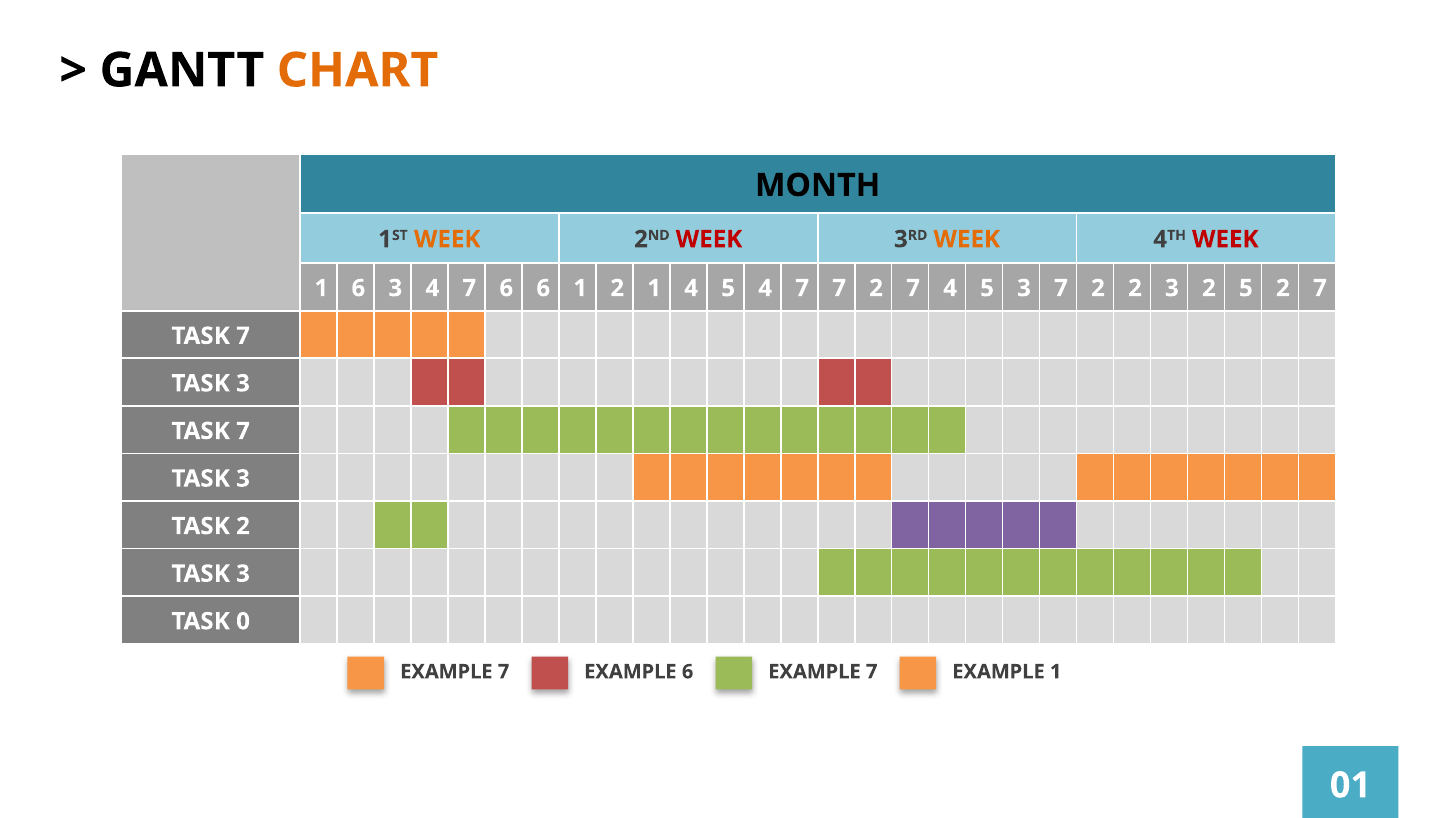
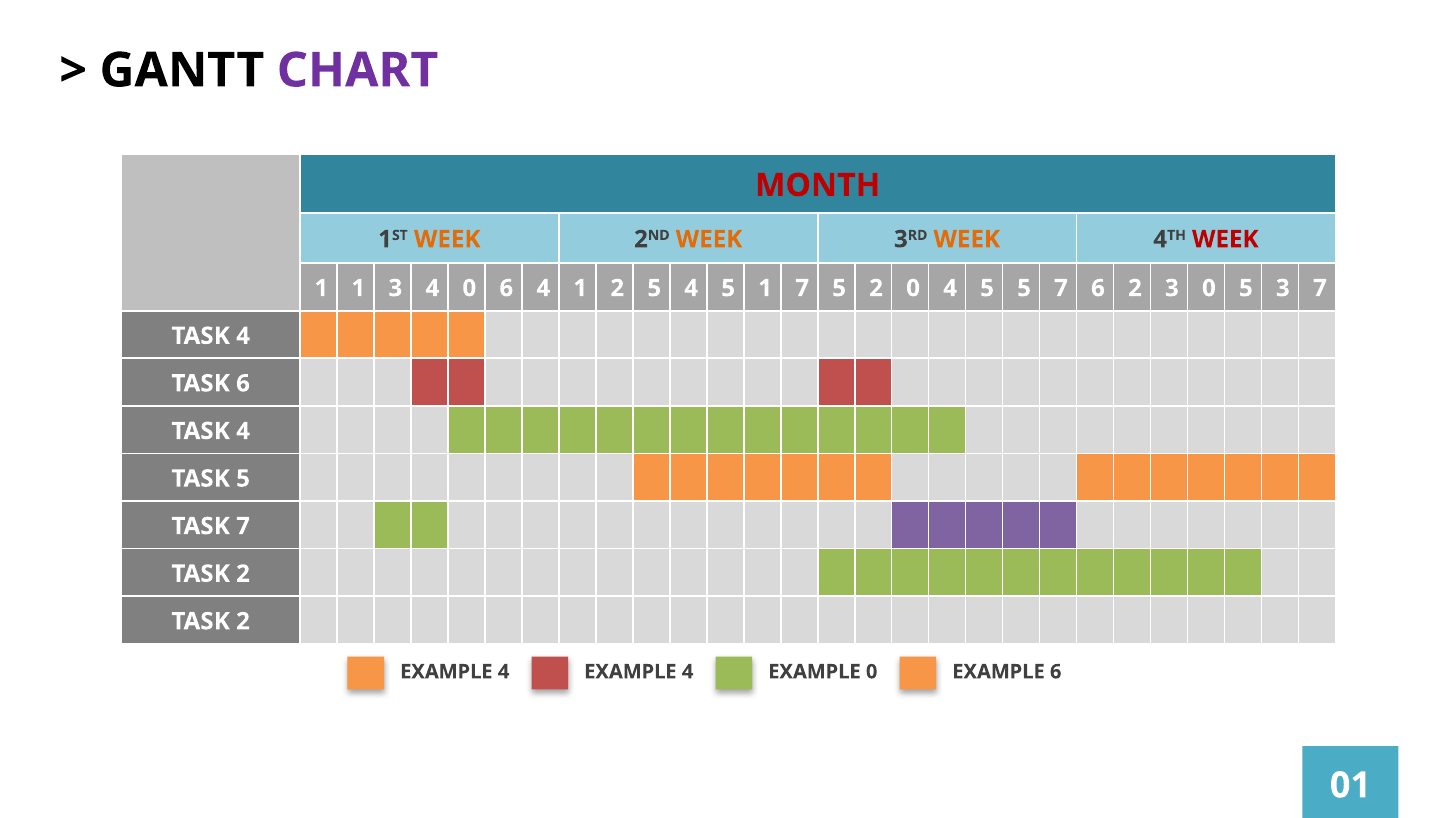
CHART colour: orange -> purple (358, 70)
MONTH colour: black -> red (818, 185)
WEEK colour: red -> orange (709, 239)
1 6: 6 -> 1 (358, 288)
3 4 7: 7 -> 0 (469, 288)
6 6: 6 -> 4 (543, 288)
2 1: 1 -> 5 (654, 288)
5 4: 4 -> 1 (765, 288)
7 7: 7 -> 5 (839, 288)
7: 7 -> 0 (913, 288)
5 3: 3 -> 5 (1024, 288)
2: 2 -> 6 (1098, 288)
3 2: 2 -> 0 (1209, 288)
5 2: 2 -> 3 (1283, 288)
7: 7 -> 4 (243, 336)
3: 3 -> 6 (243, 383)
7: 7 -> 4 (243, 431)
3: 3 -> 5 (243, 479)
TASK 2: 2 -> 7 (243, 526)
3: 3 -> 2 (243, 574)
0: 0 -> 2 (243, 621)
7: 7 -> 4 (504, 672)
6: 6 -> 4 (688, 672)
7: 7 -> 0 (872, 672)
EXAMPLE 1: 1 -> 6 (1056, 672)
